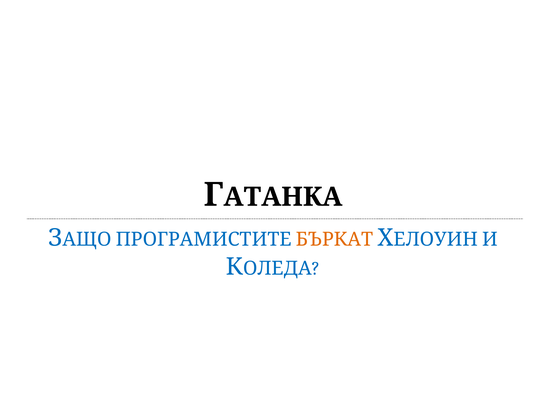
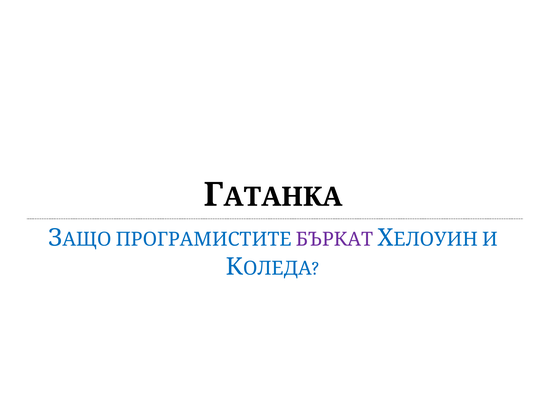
БЪРКАТ colour: orange -> purple (335, 239)
